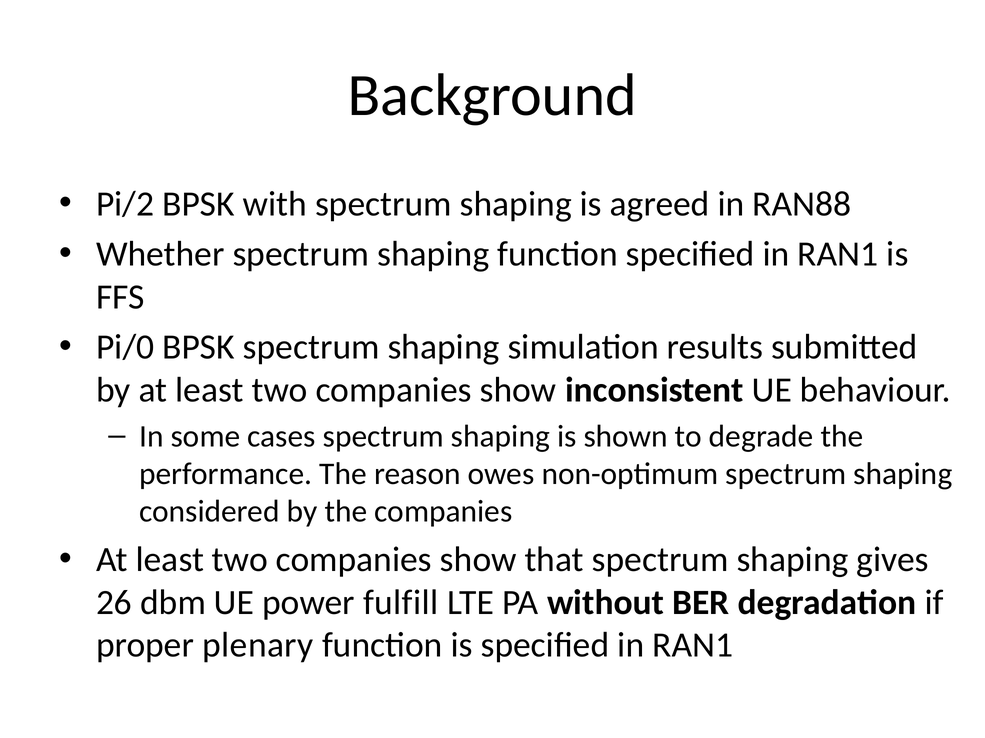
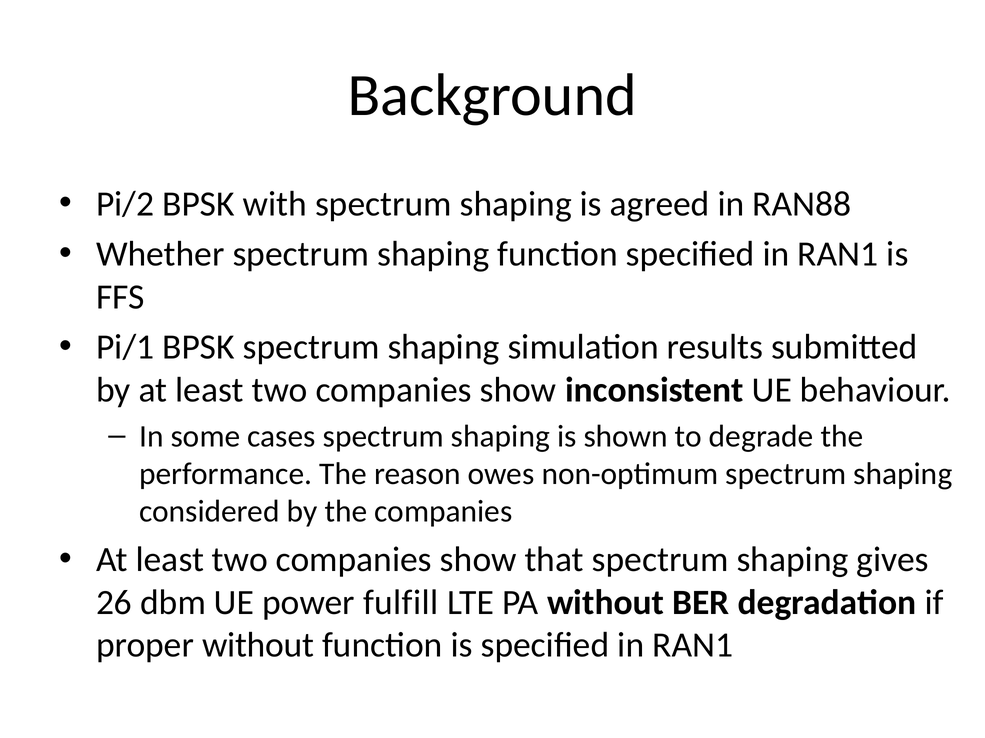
Pi/0: Pi/0 -> Pi/1 (125, 348)
proper plenary: plenary -> without (258, 646)
